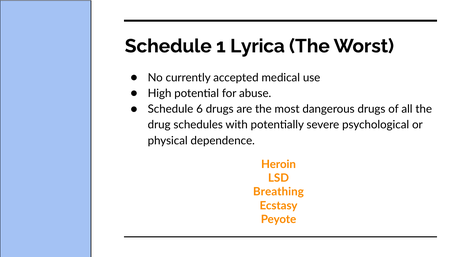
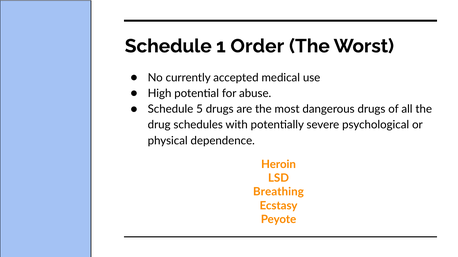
Lyrica: Lyrica -> Order (257, 46)
6: 6 -> 5 (200, 109)
